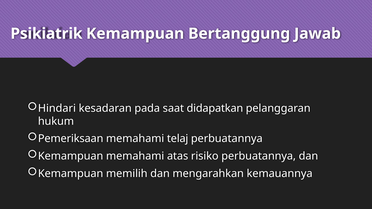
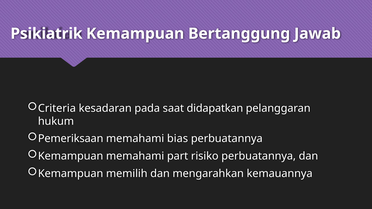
Hindari: Hindari -> Criteria (57, 108)
telaj: telaj -> bias (178, 139)
atas: atas -> part (178, 156)
